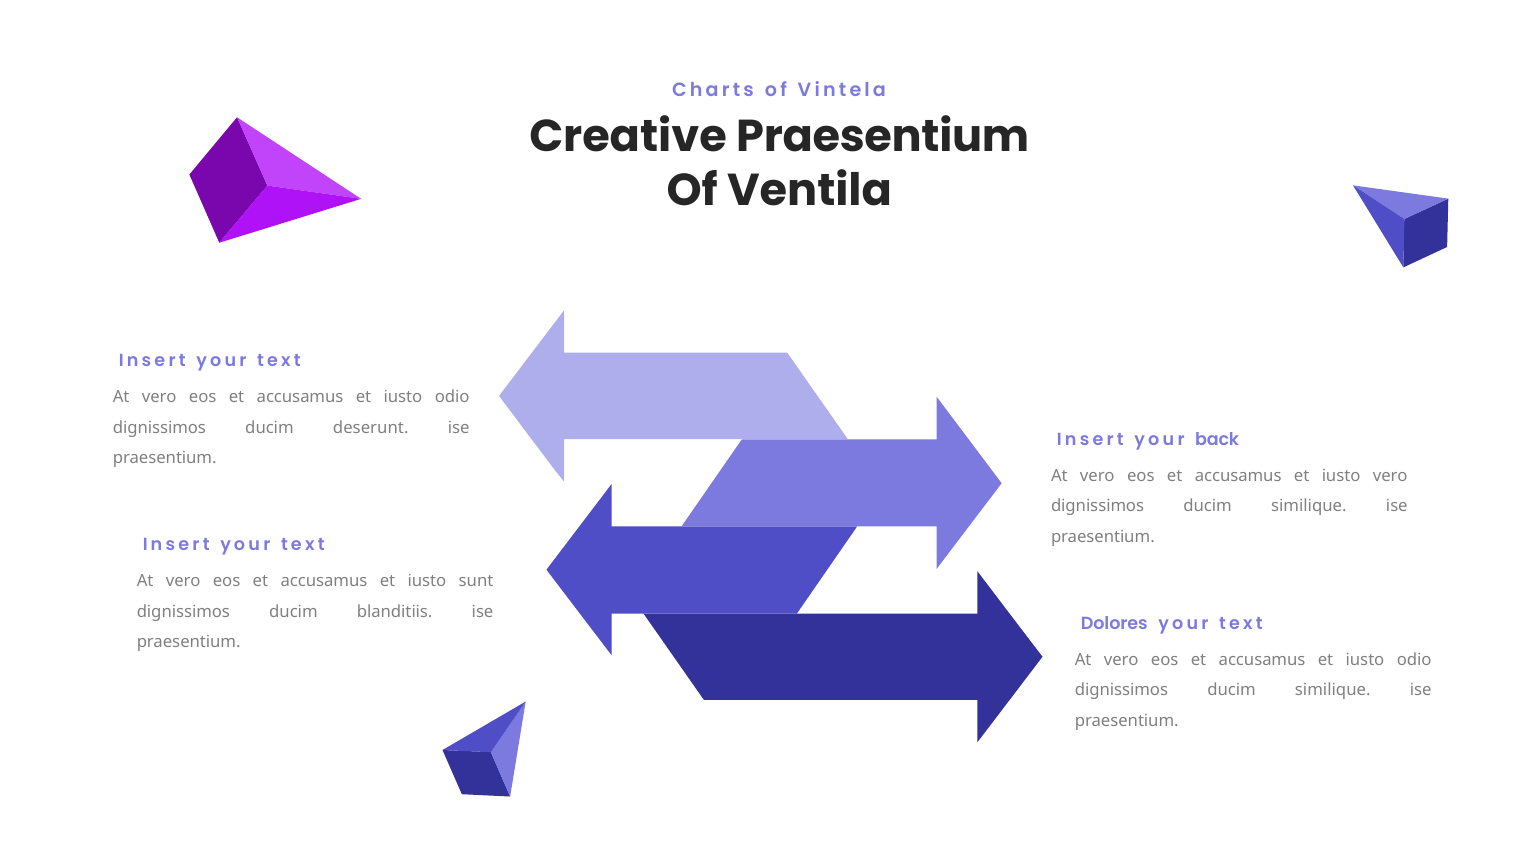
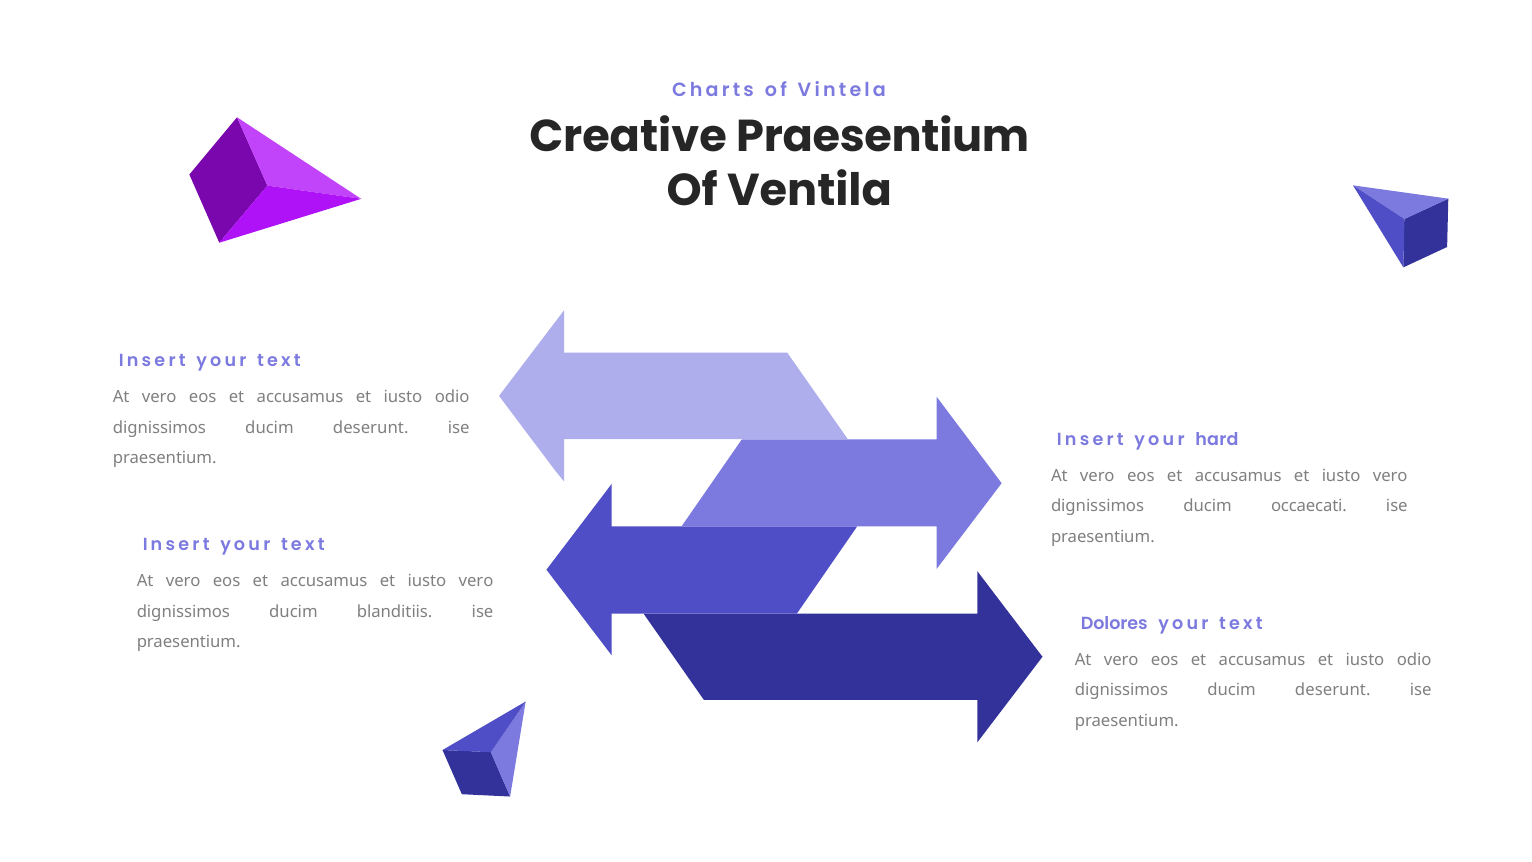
back: back -> hard (1217, 439)
similique: similique -> occaecati (1309, 506)
sunt: sunt -> vero (476, 581)
similique: similique -> deserunt (1333, 690)
